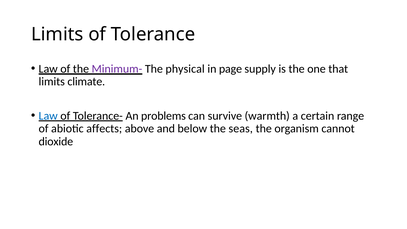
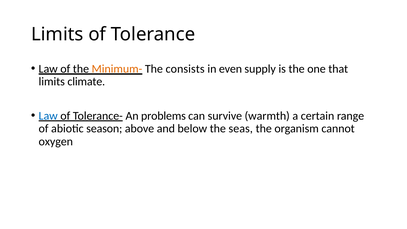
Minimum- colour: purple -> orange (117, 69)
physical: physical -> consists (185, 69)
page: page -> even (230, 69)
affects: affects -> season (104, 129)
dioxide: dioxide -> oxygen (56, 141)
